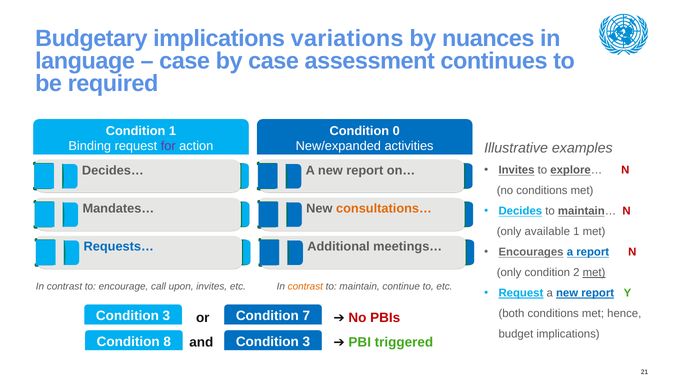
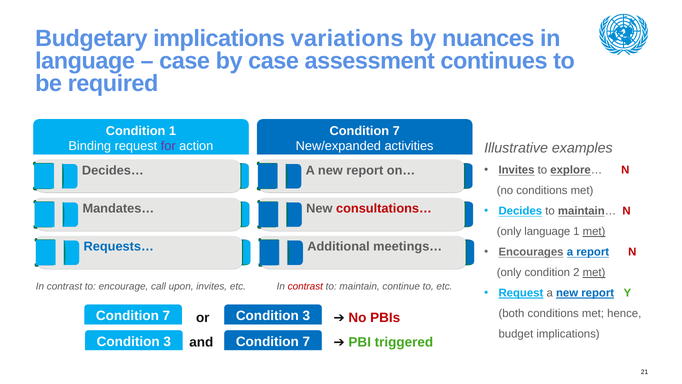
0: 0 -> 7 (396, 131)
consultations… colour: orange -> red (384, 208)
only available: available -> language (547, 231)
met underline: none -> present (594, 231)
contrast colour: orange -> red (305, 286)
3: 3 -> 7 (166, 316)
7: 7 -> 3 (306, 316)
8: 8 -> 3 (167, 341)
3: 3 -> 7 (306, 341)
